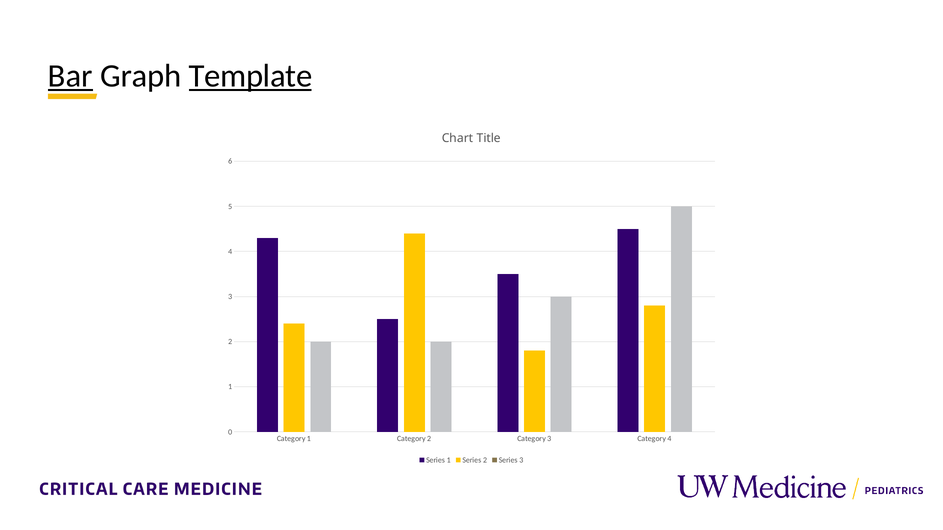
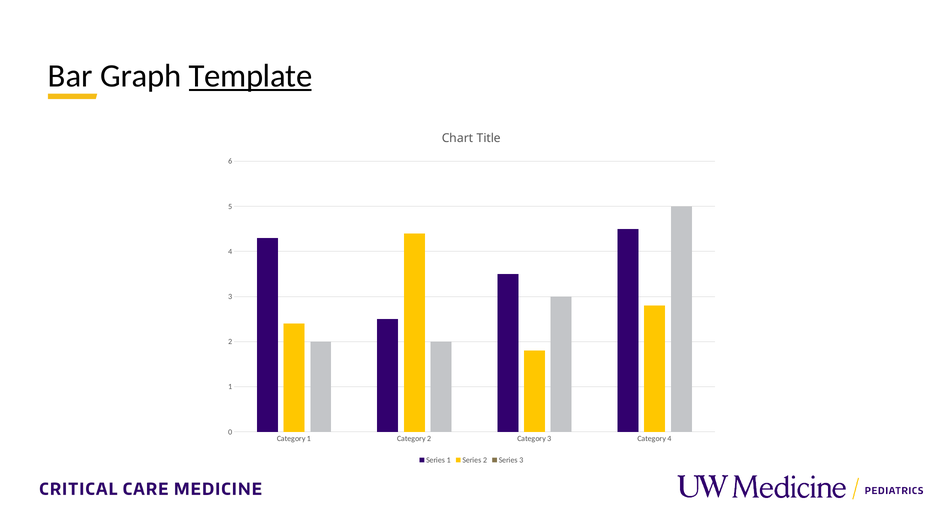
Bar underline: present -> none (70, 76)
